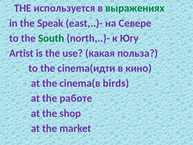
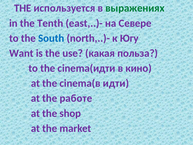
Speak: Speak -> Tenth (50, 23)
South colour: green -> blue (51, 38)
Artist: Artist -> Want (21, 53)
birds: birds -> идти (116, 83)
